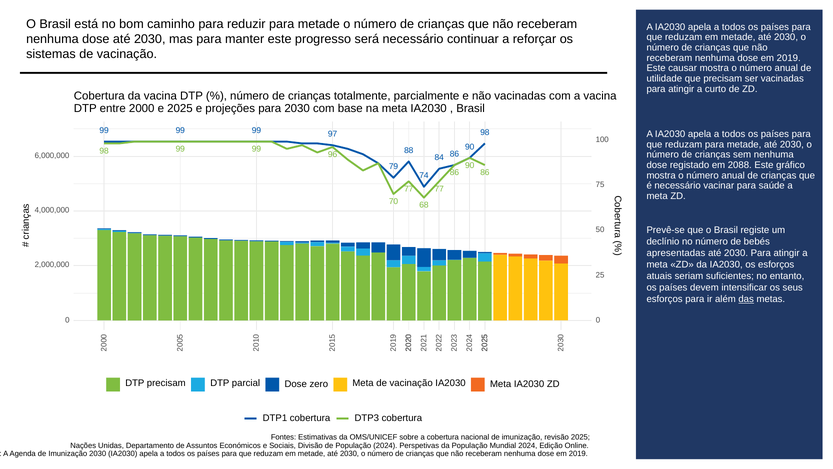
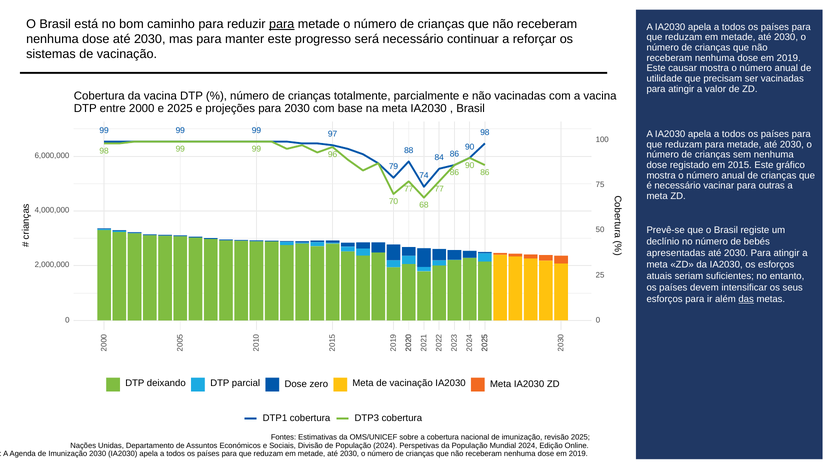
para underline: none -> present (282, 24)
curto: curto -> valor (715, 89)
2088: 2088 -> 2015 (740, 165)
saúde: saúde -> outras (772, 186)
DTP precisam: precisam -> deixando (166, 383)
